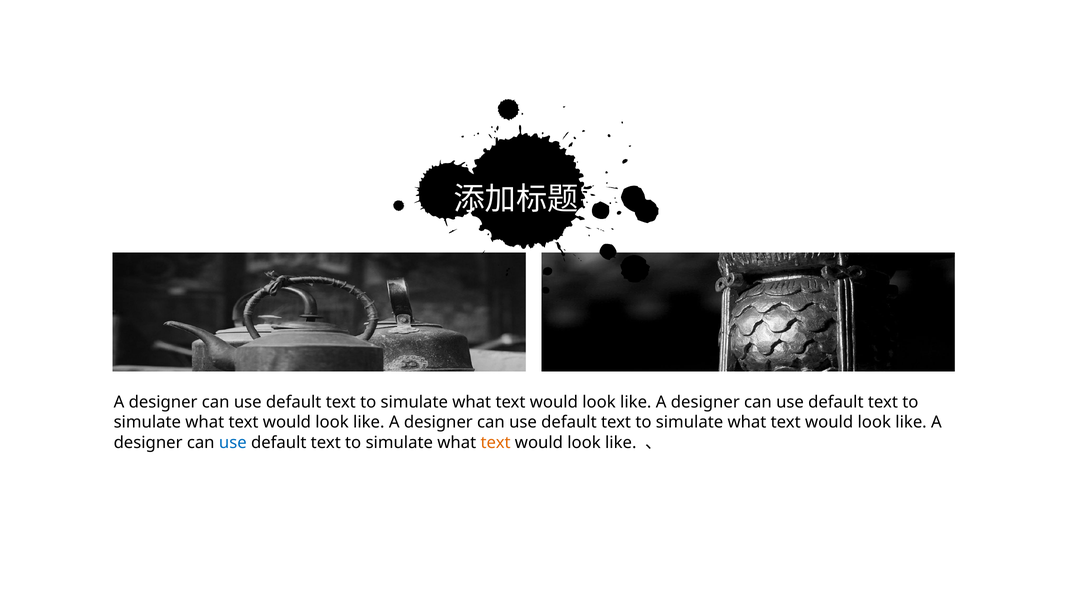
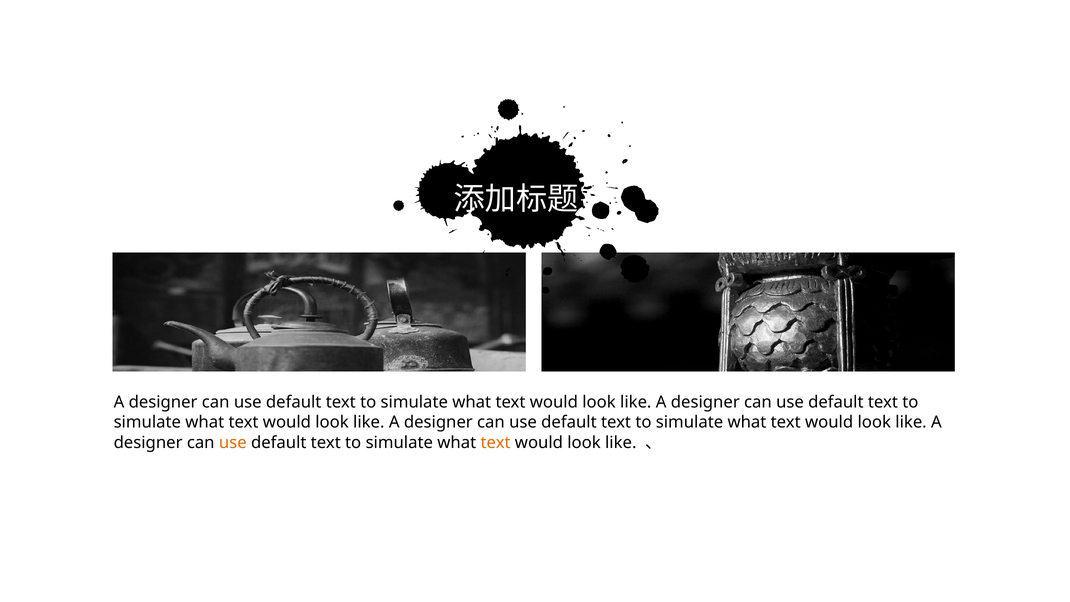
use colour: blue -> orange (233, 442)
